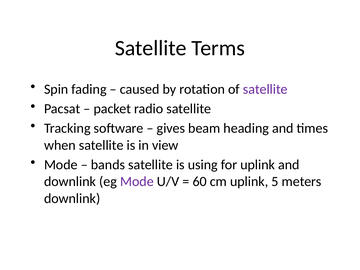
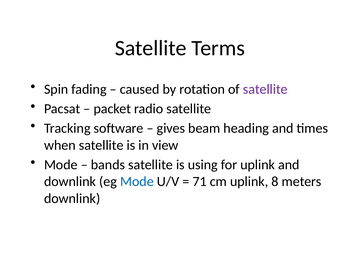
Mode colour: purple -> blue (137, 182)
60: 60 -> 71 (200, 182)
5: 5 -> 8 (275, 182)
